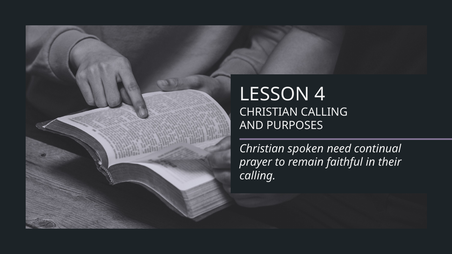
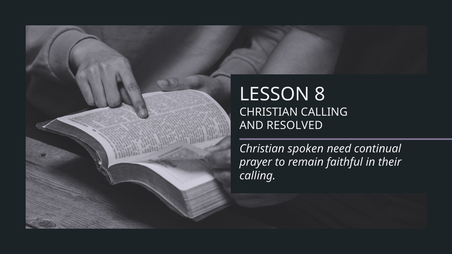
4: 4 -> 8 (320, 95)
PURPOSES: PURPOSES -> RESOLVED (295, 126)
